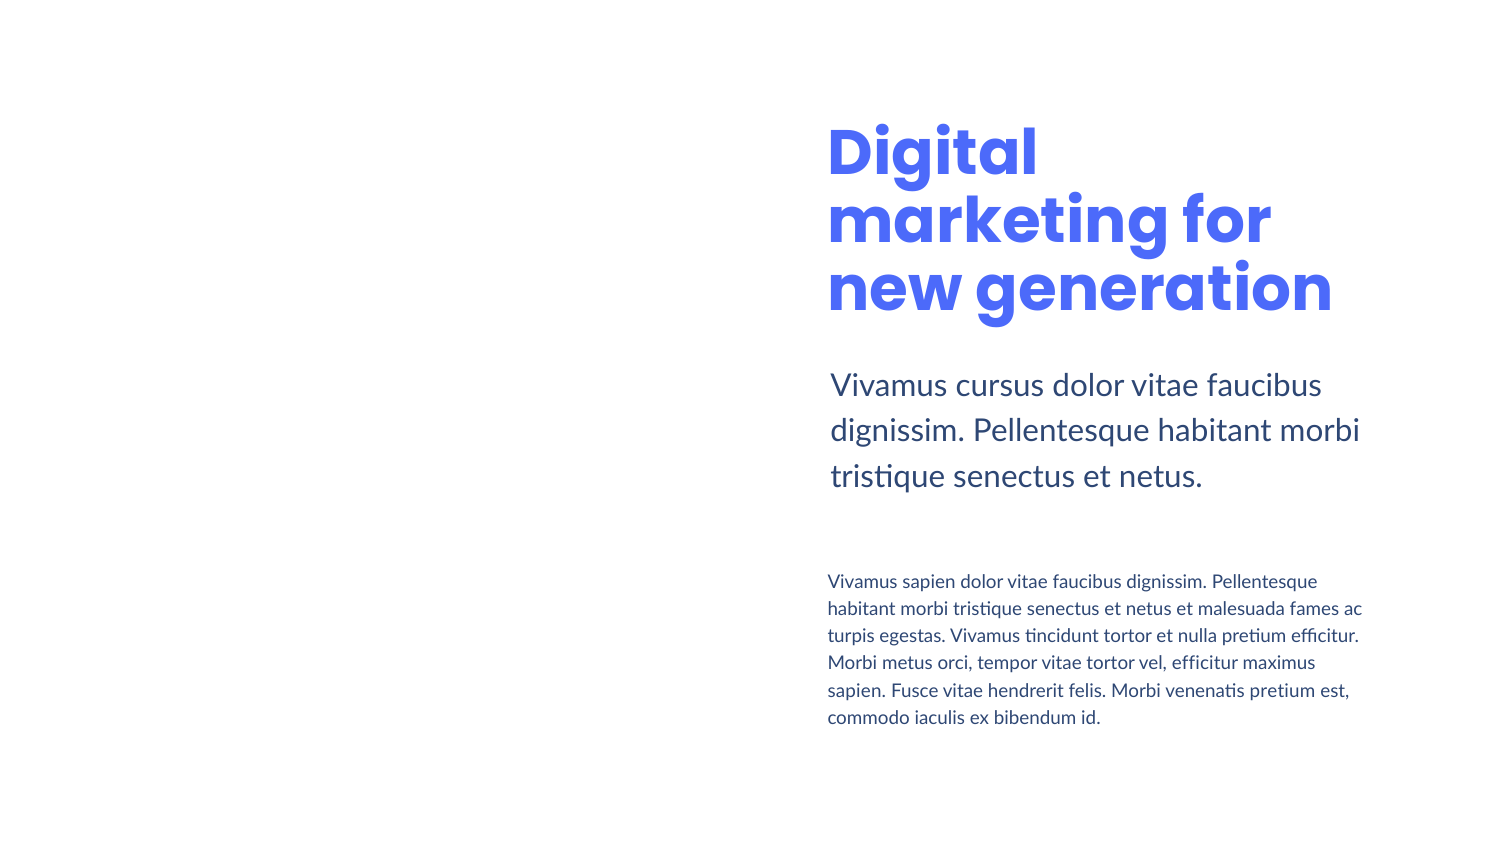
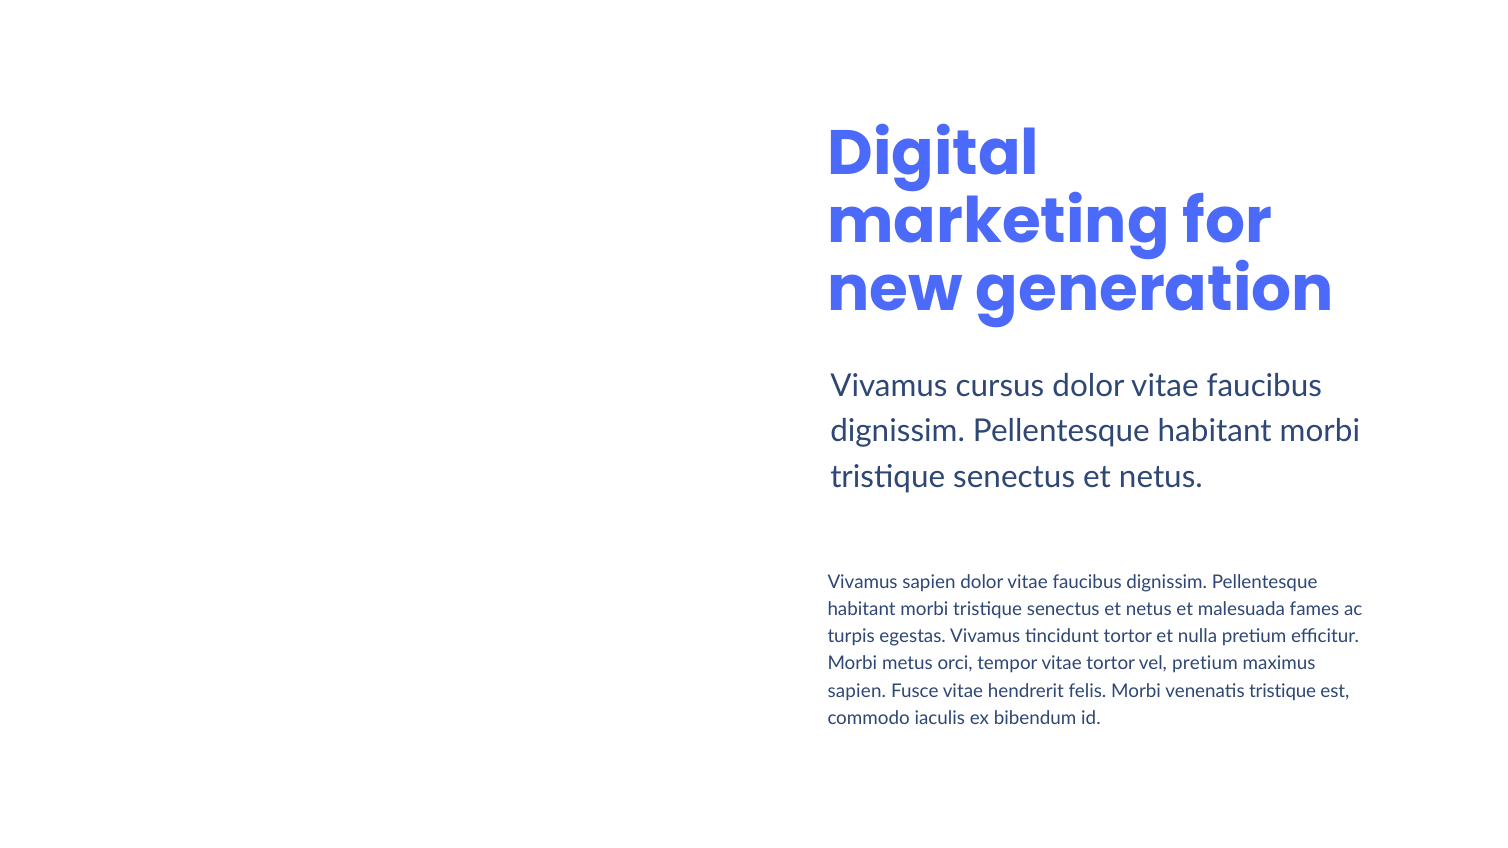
vel efficitur: efficitur -> pretium (1205, 664)
venenatis pretium: pretium -> tristique (1283, 691)
